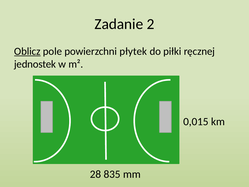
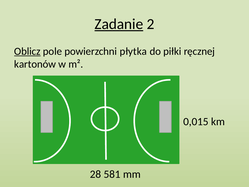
Zadanie underline: none -> present (119, 24)
płytek: płytek -> płytka (133, 51)
jednostek: jednostek -> kartonów (35, 64)
835: 835 -> 581 (112, 174)
